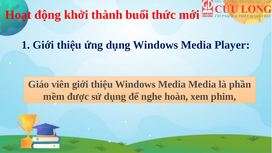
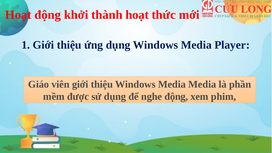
thành buổi: buổi -> hoạt (137, 15)
nghe hoàn: hoàn -> động (176, 97)
